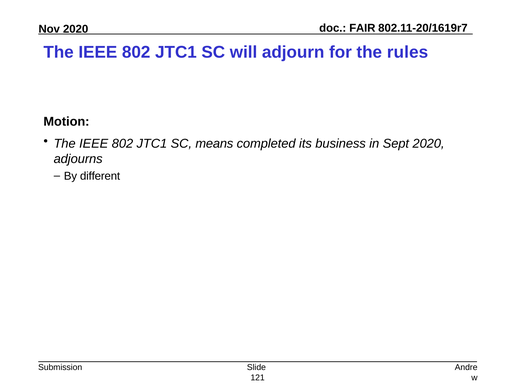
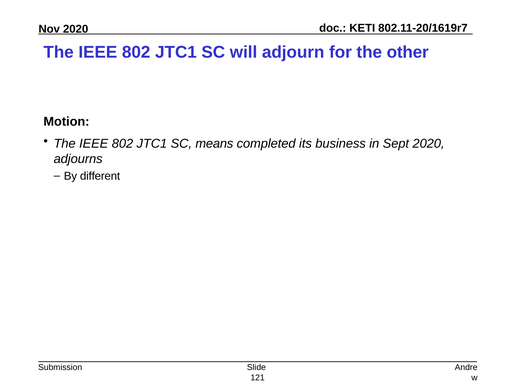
FAIR: FAIR -> KETI (362, 28)
rules: rules -> other (408, 52)
